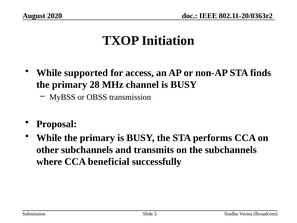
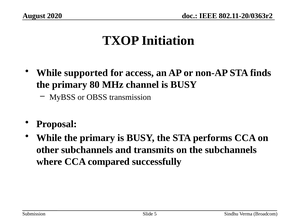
28: 28 -> 80 (95, 85)
beneficial: beneficial -> compared (109, 161)
